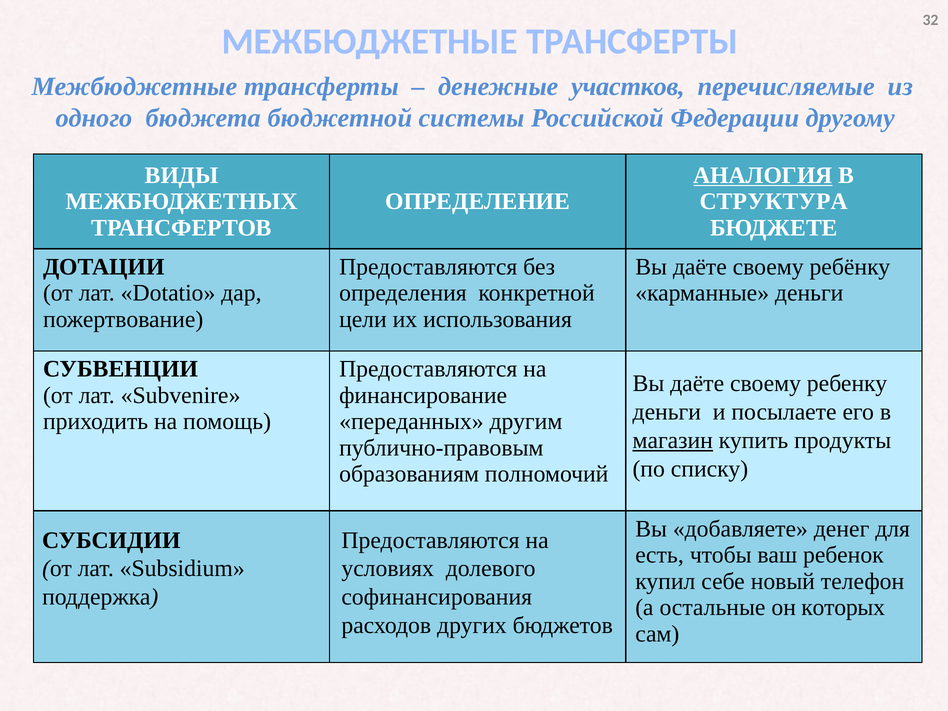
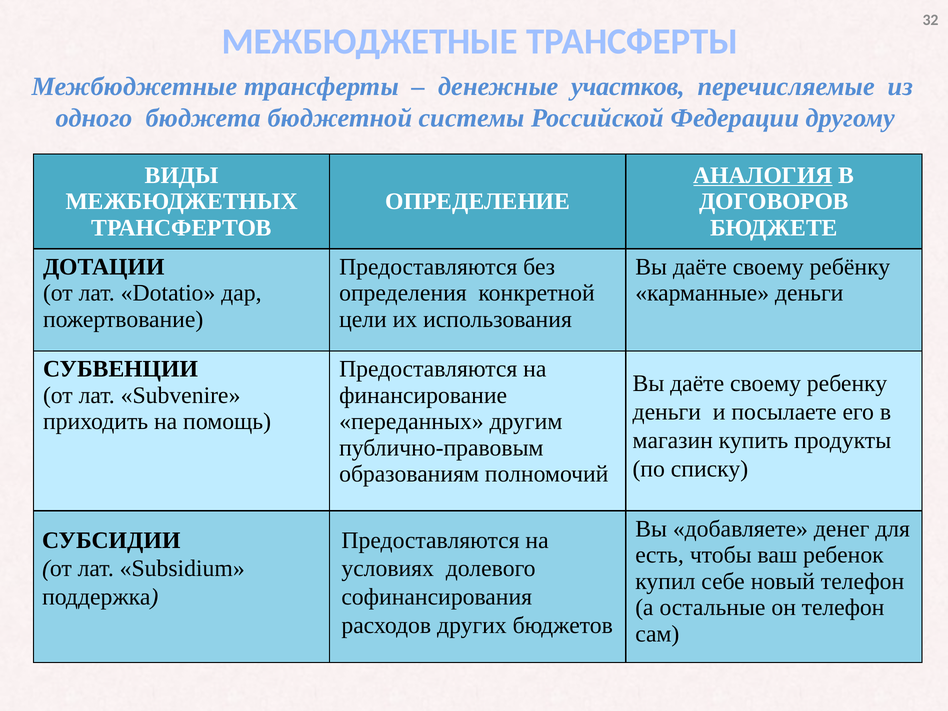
СТРУКТУРА: СТРУКТУРА -> ДОГОВОРОВ (774, 202)
магазин underline: present -> none (673, 440)
он которых: которых -> телефон (843, 608)
